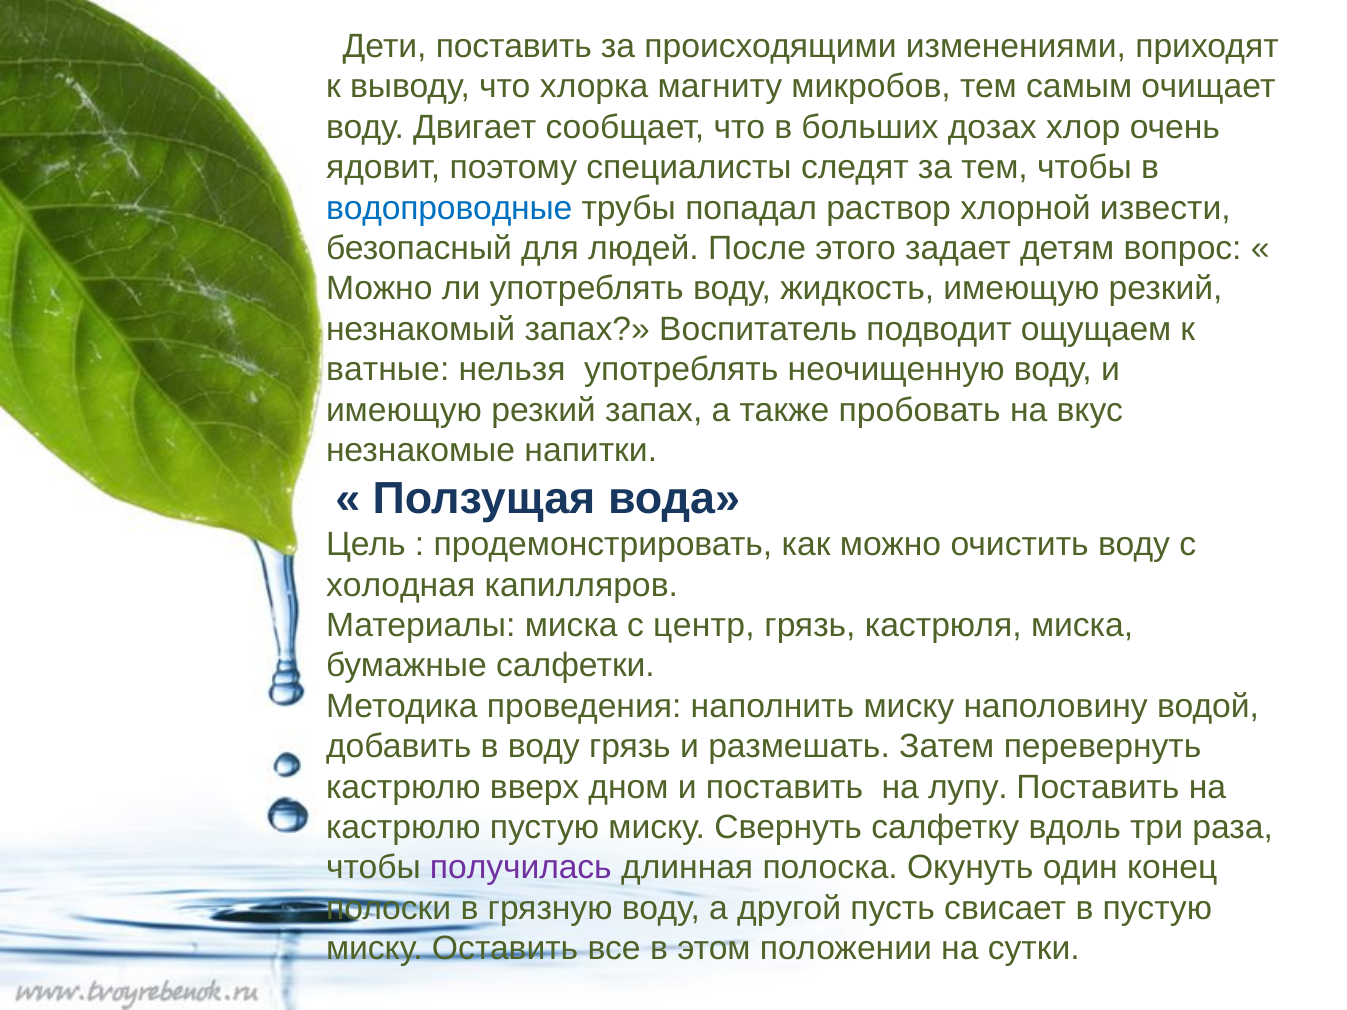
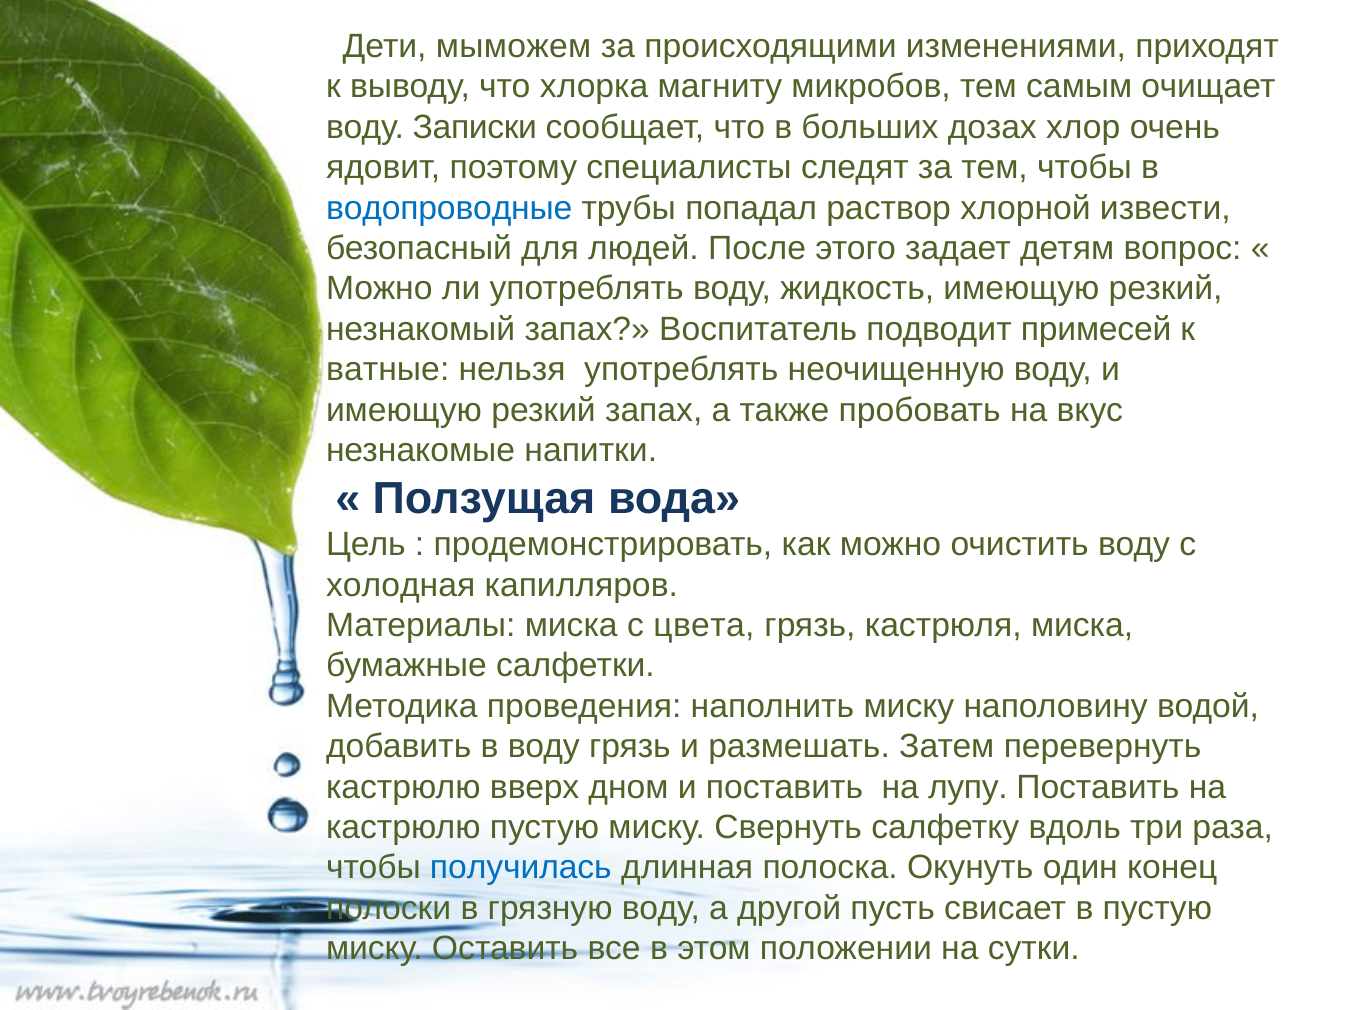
Дети поставить: поставить -> мыможем (514, 46)
Двигает: Двигает -> Записки (475, 127)
ощущаем: ощущаем -> примесей (1096, 329)
центр: центр -> цвета (704, 626)
получилась colour: purple -> blue (521, 868)
